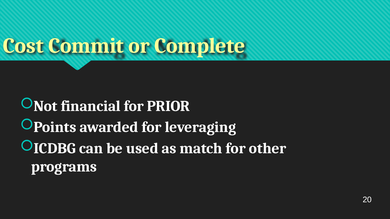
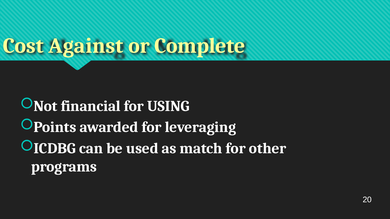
Commit: Commit -> Against (86, 46)
PRIOR: PRIOR -> USING (168, 106)
